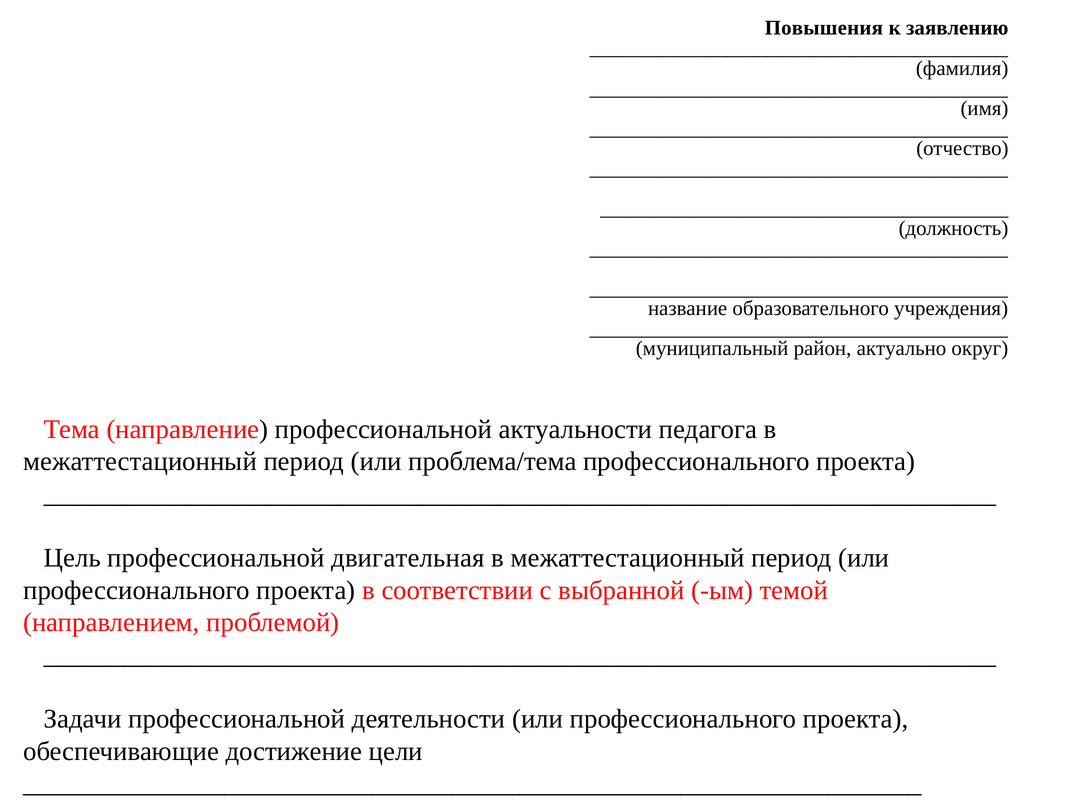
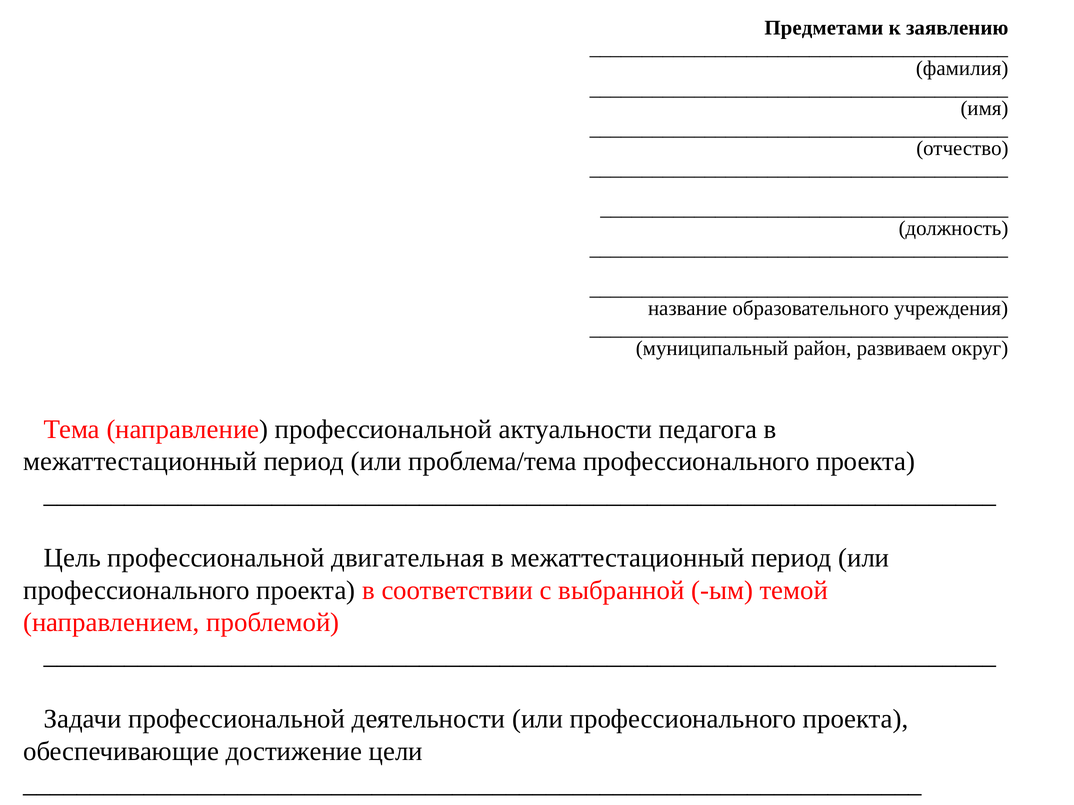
Повышения: Повышения -> Предметами (824, 28)
актуально: актуально -> развиваем (902, 349)
